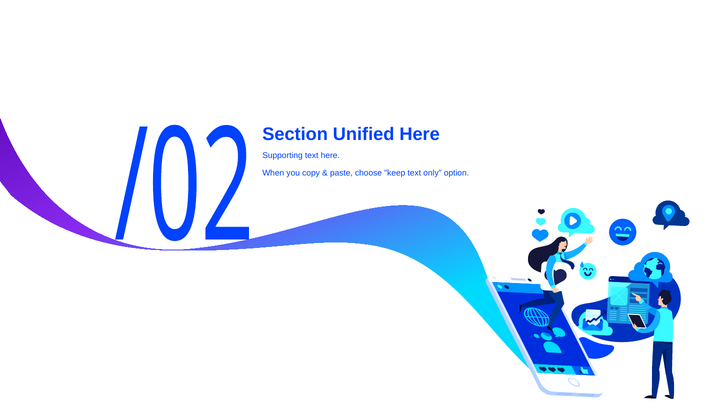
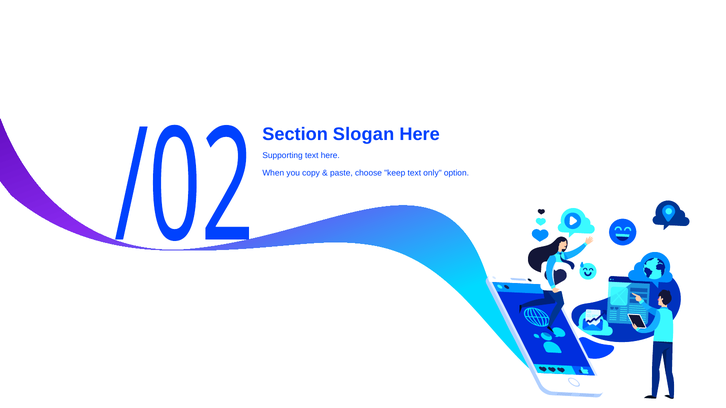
Unified: Unified -> Slogan (364, 134)
